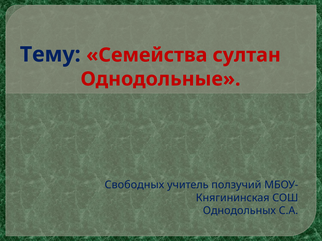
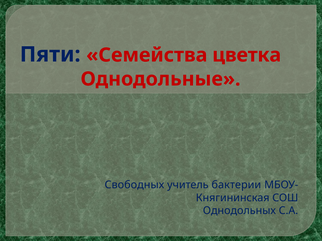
Тему: Тему -> Пяти (50, 55)
султан: султан -> цветка (247, 55)
ползучий: ползучий -> бактерии (236, 185)
